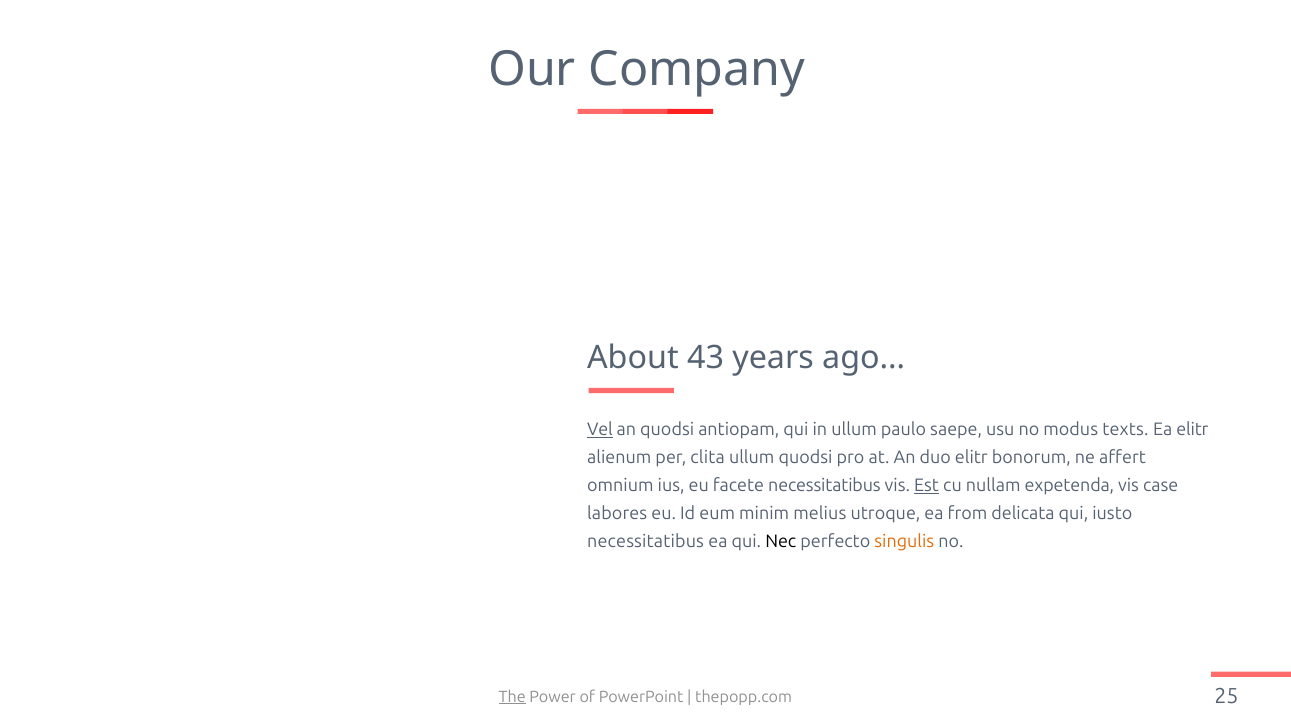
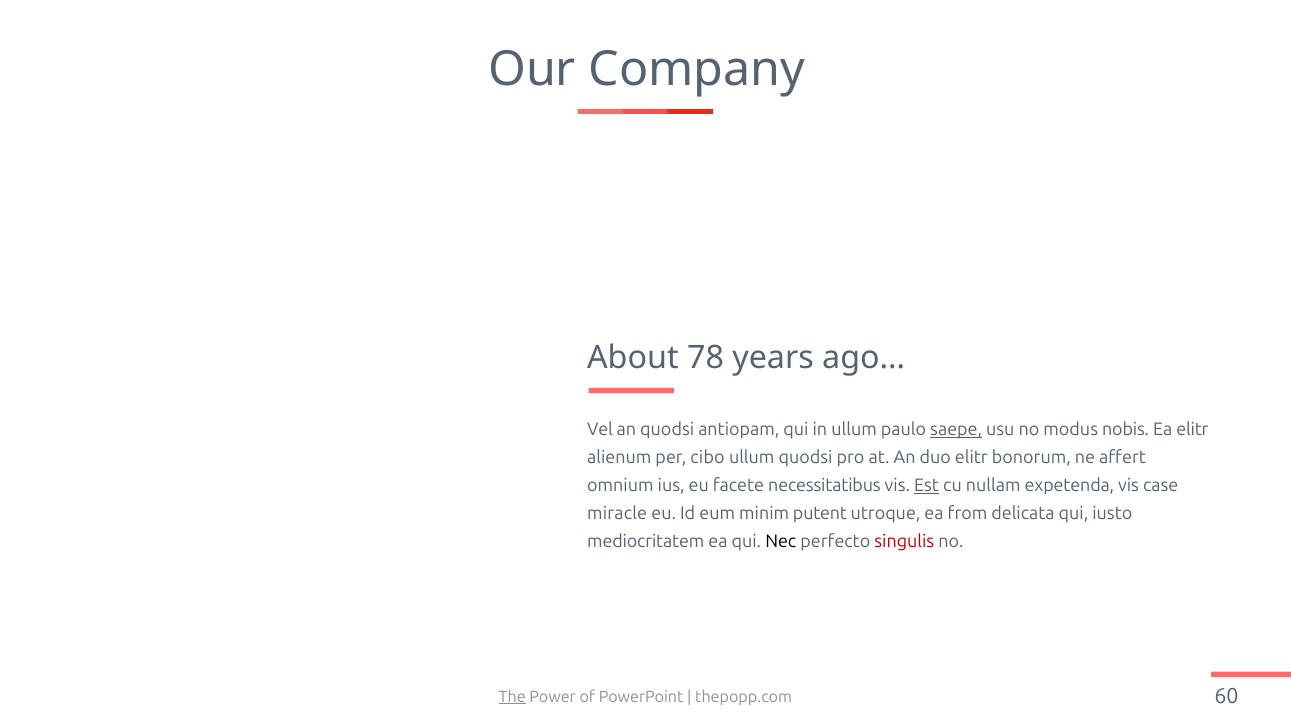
43: 43 -> 78 (706, 358)
Vel underline: present -> none (600, 430)
saepe underline: none -> present (956, 430)
texts: texts -> nobis (1126, 430)
clita: clita -> cibo (708, 458)
labores: labores -> miracle (617, 514)
melius: melius -> putent (820, 514)
necessitatibus: necessitatibus -> mediocritatem (646, 542)
singulis colour: orange -> red (904, 542)
25: 25 -> 60 (1226, 696)
